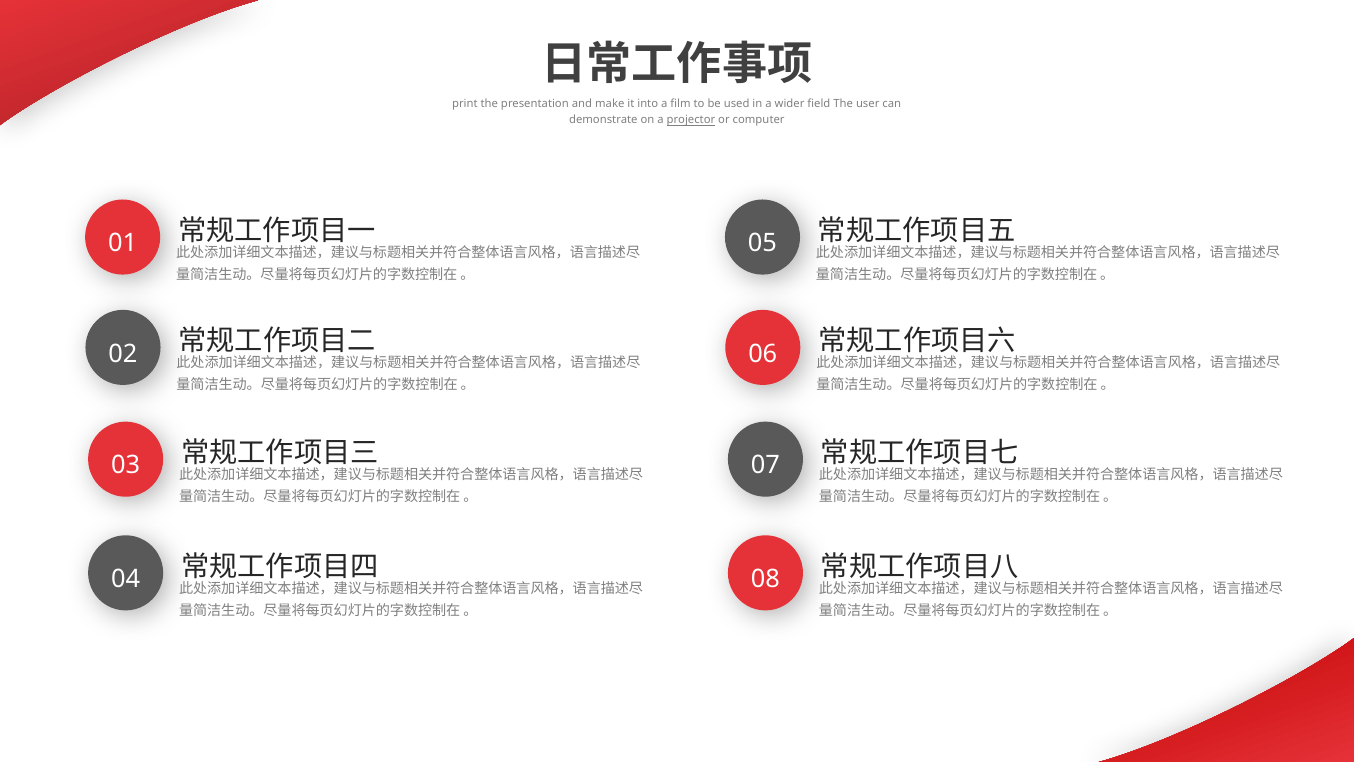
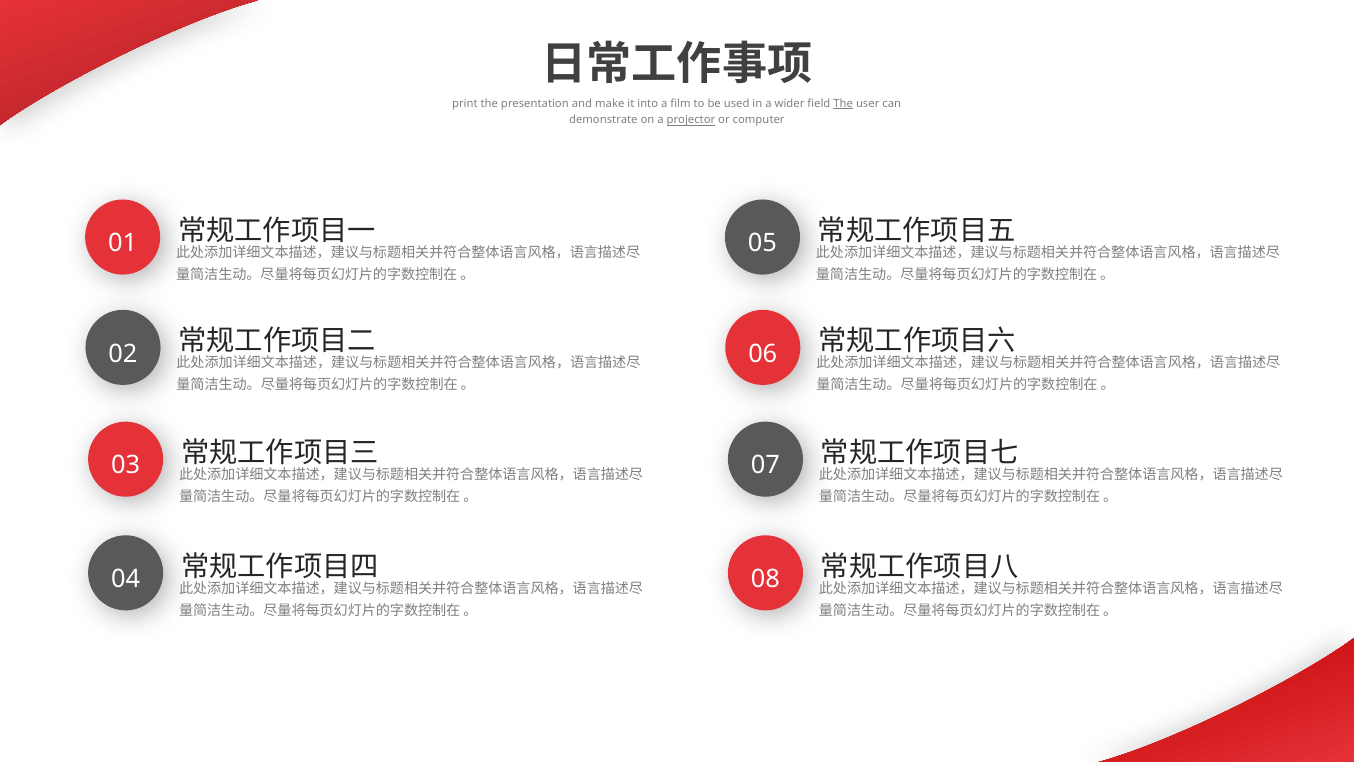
The underline: none -> present (843, 104)
